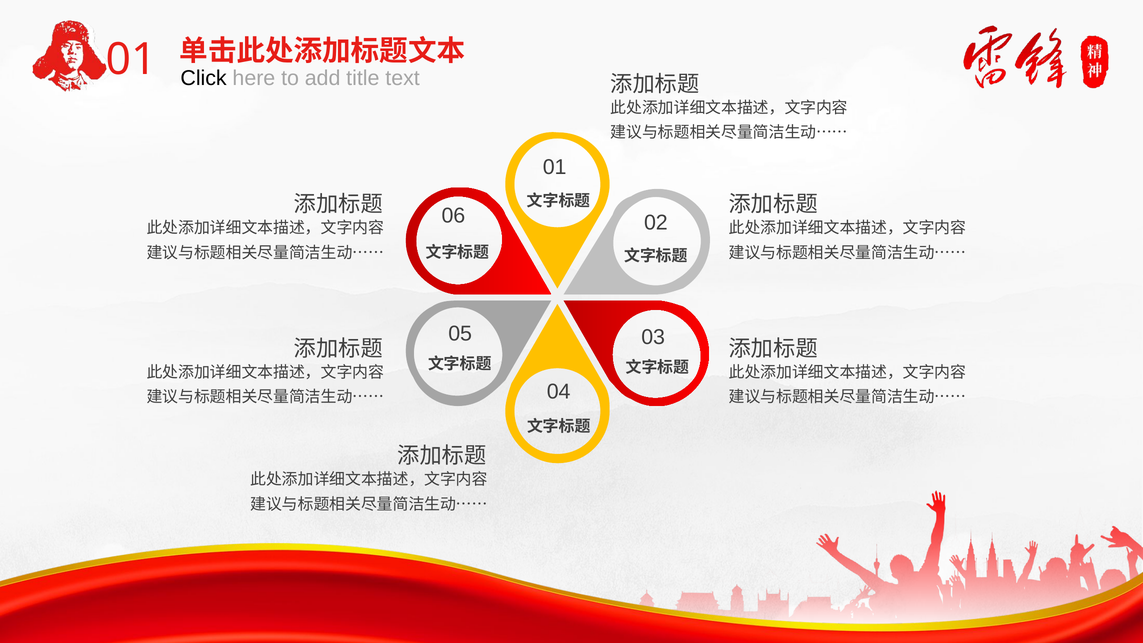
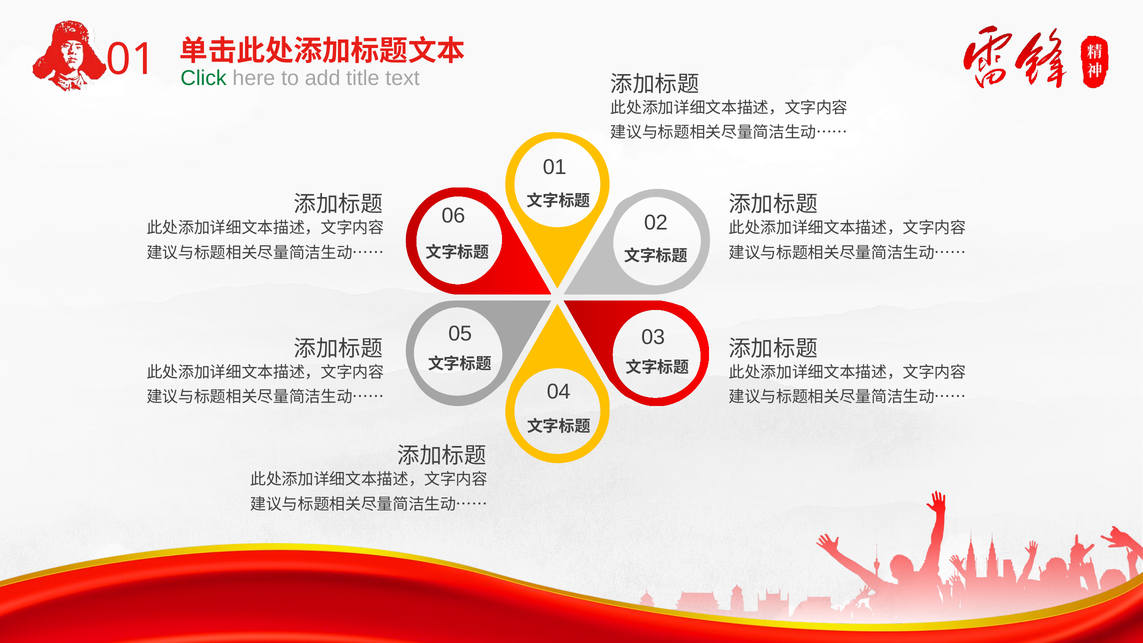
Click colour: black -> green (204, 78)
